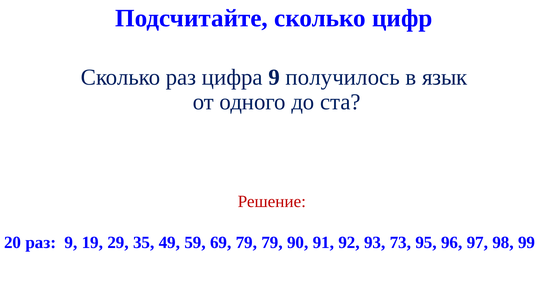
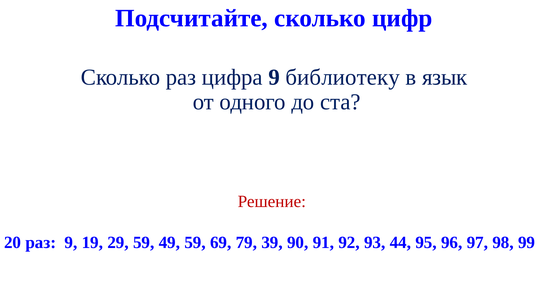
получилось: получилось -> библиотеку (343, 77)
29 35: 35 -> 59 (144, 243)
79 79: 79 -> 39 (272, 243)
73: 73 -> 44 (400, 243)
